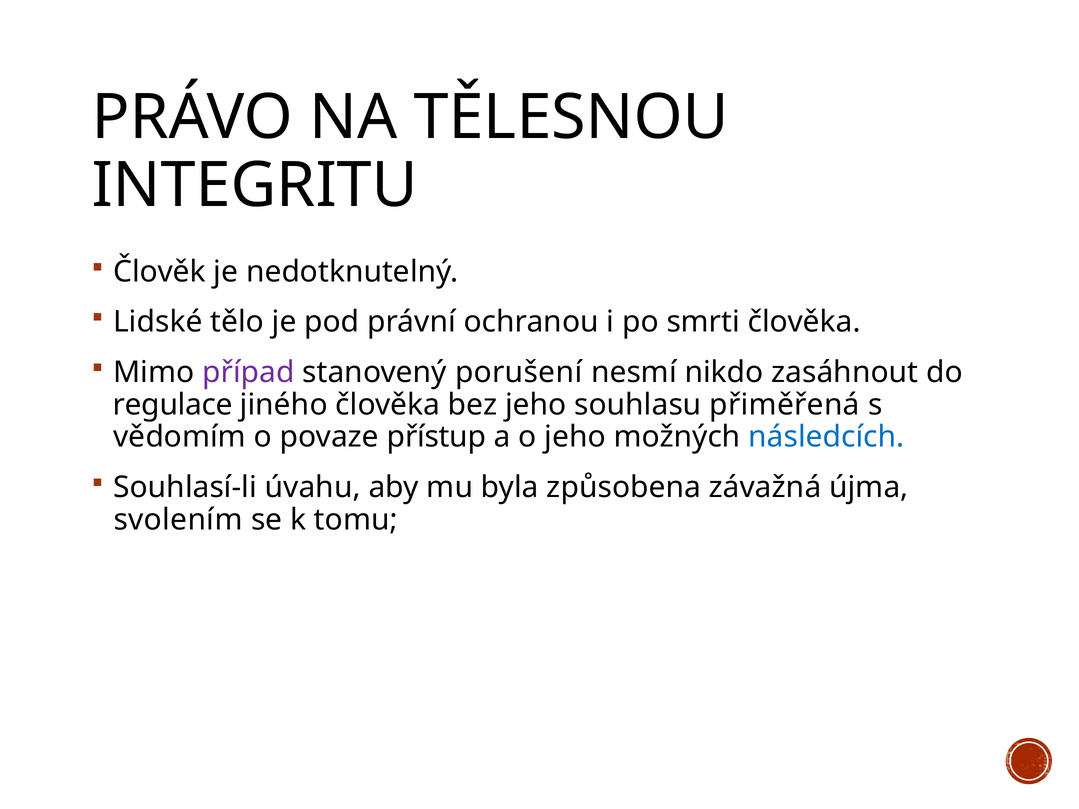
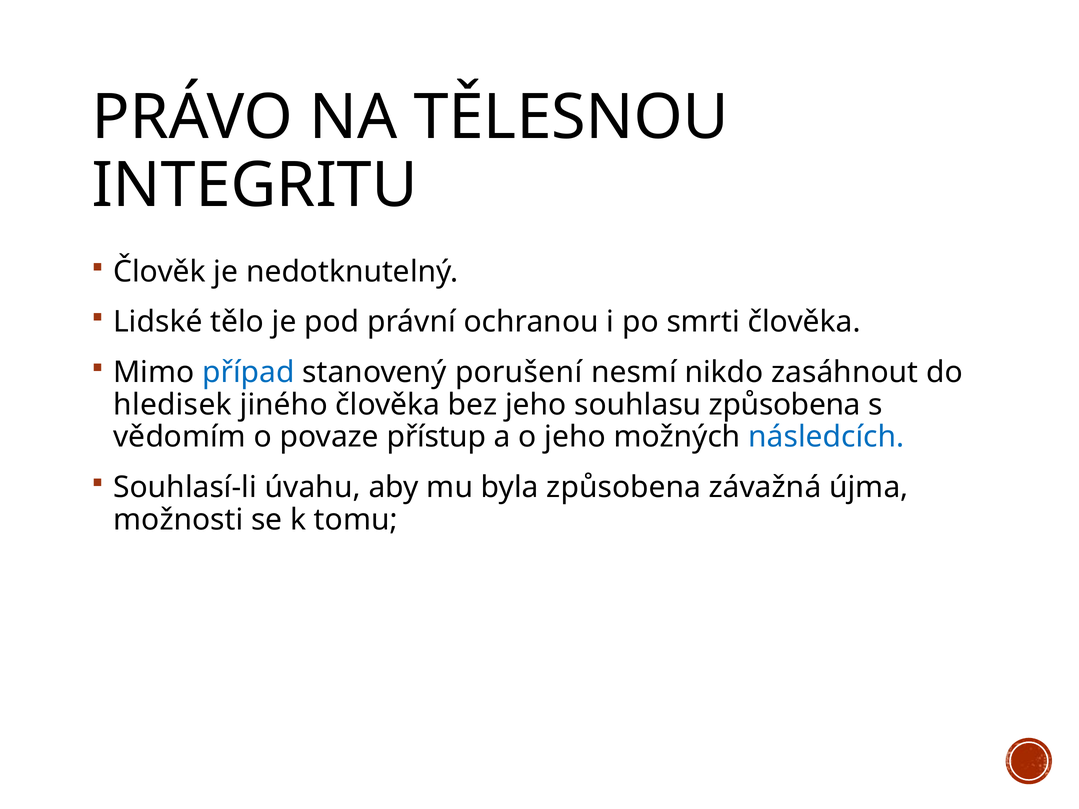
případ colour: purple -> blue (248, 372)
regulace: regulace -> hledisek (173, 405)
souhlasu přiměřená: přiměřená -> způsobena (785, 405)
svolením: svolením -> možnosti (178, 520)
